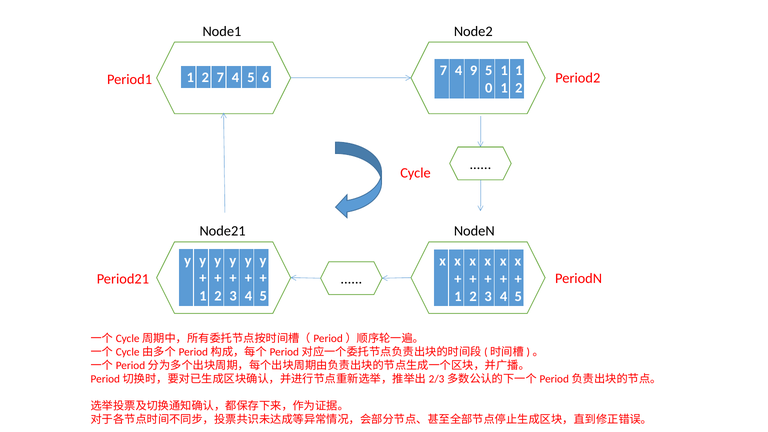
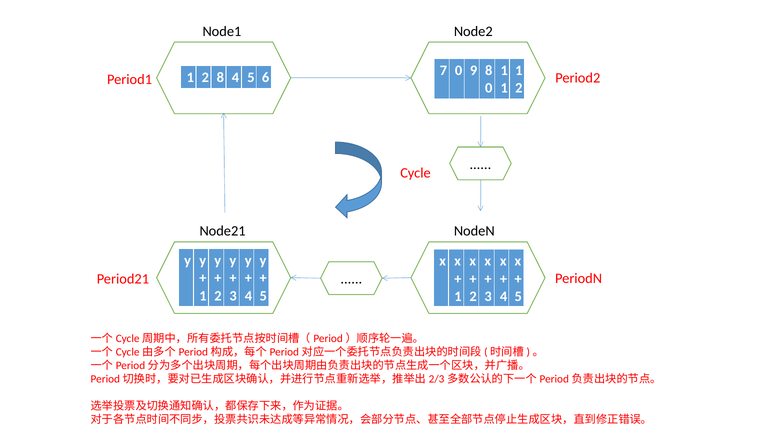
4: 4 -> 0 (459, 70)
9 5: 5 -> 8 (489, 70)
2 7: 7 -> 8 (220, 78)
